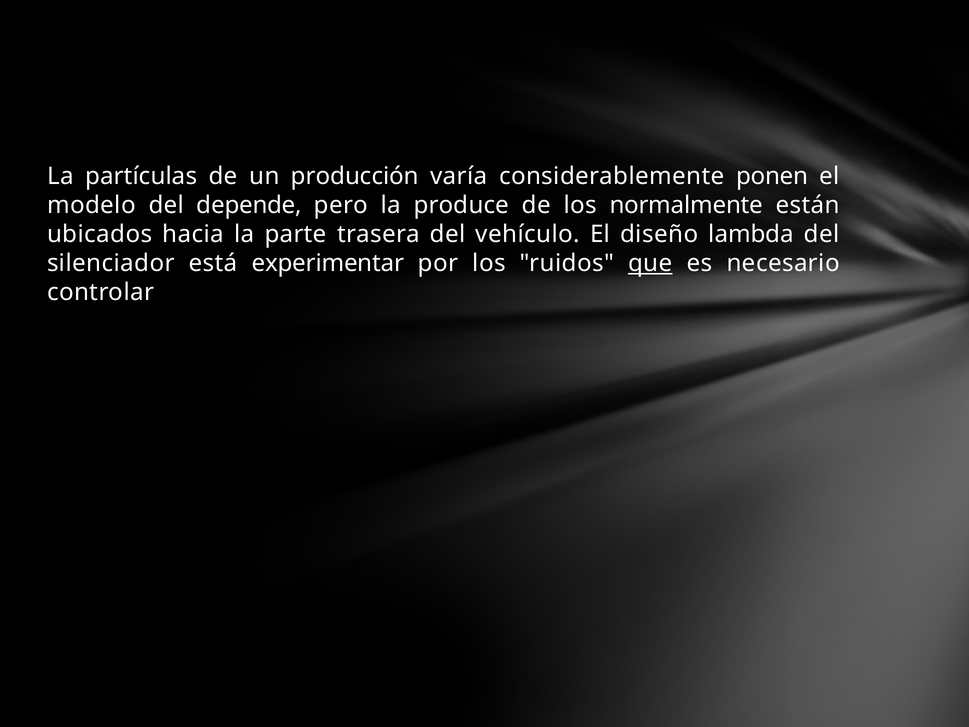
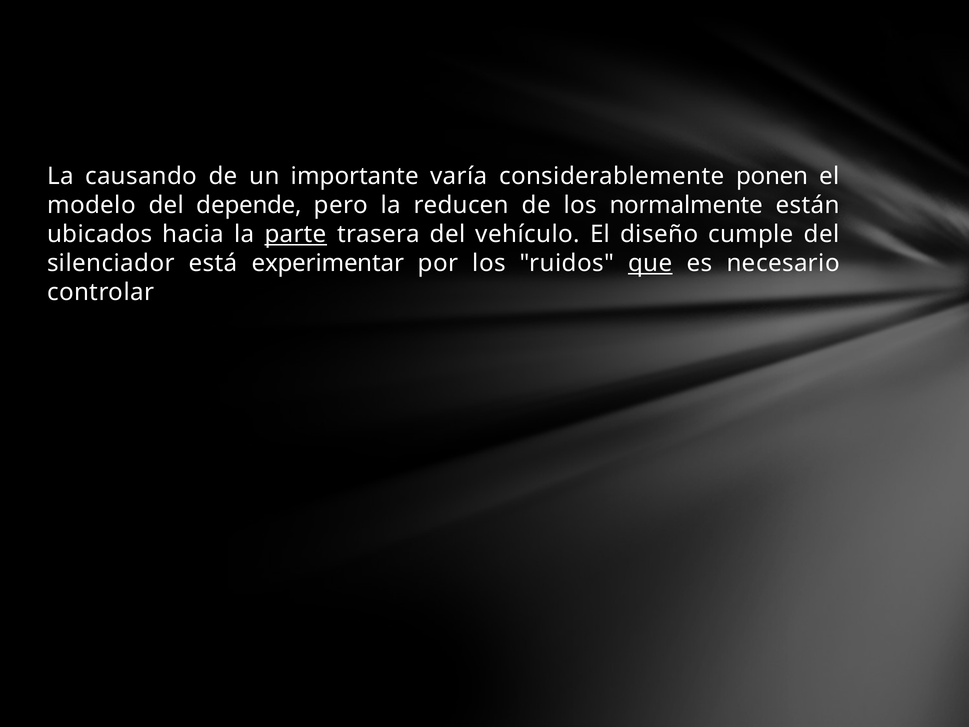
partículas: partículas -> causando (141, 176)
producción: producción -> importante (355, 176)
produce: produce -> reducen (461, 205)
parte underline: none -> present (296, 234)
lambda: lambda -> cumple (751, 234)
